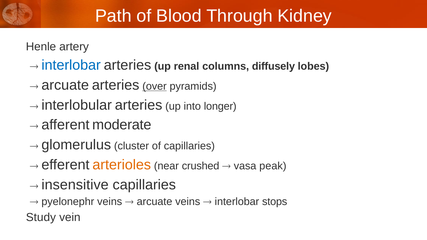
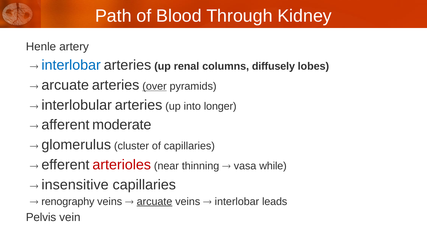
arterioles colour: orange -> red (122, 165)
crushed: crushed -> thinning (201, 166)
peak: peak -> while (273, 166)
pyelonephr: pyelonephr -> renography (68, 202)
arcuate underline: none -> present (155, 202)
stops: stops -> leads (275, 202)
Study: Study -> Pelvis (41, 217)
